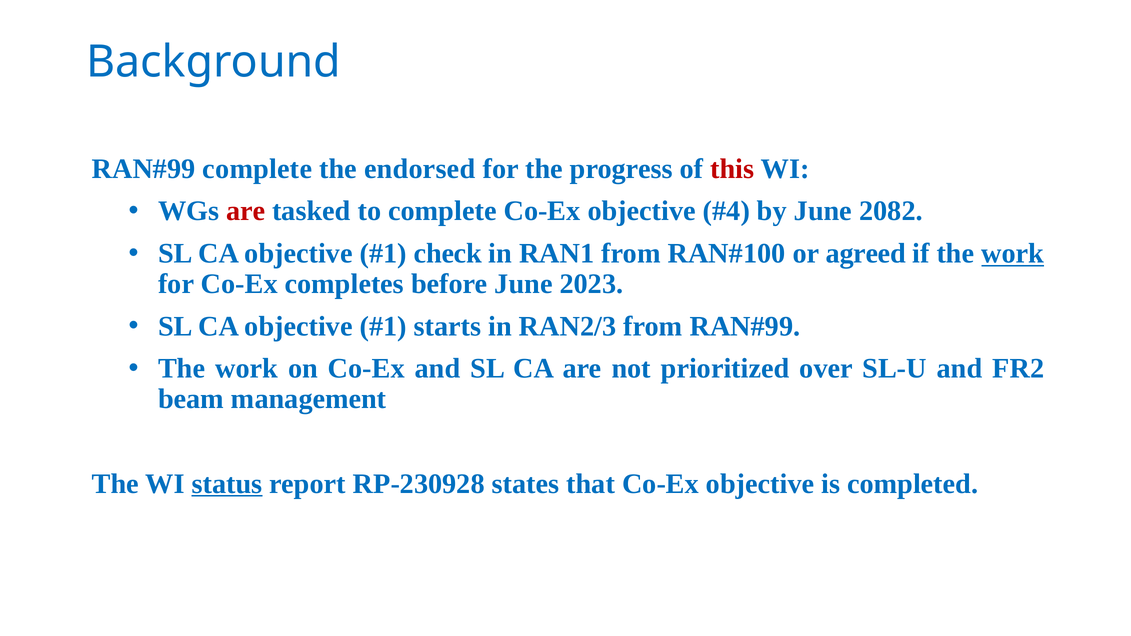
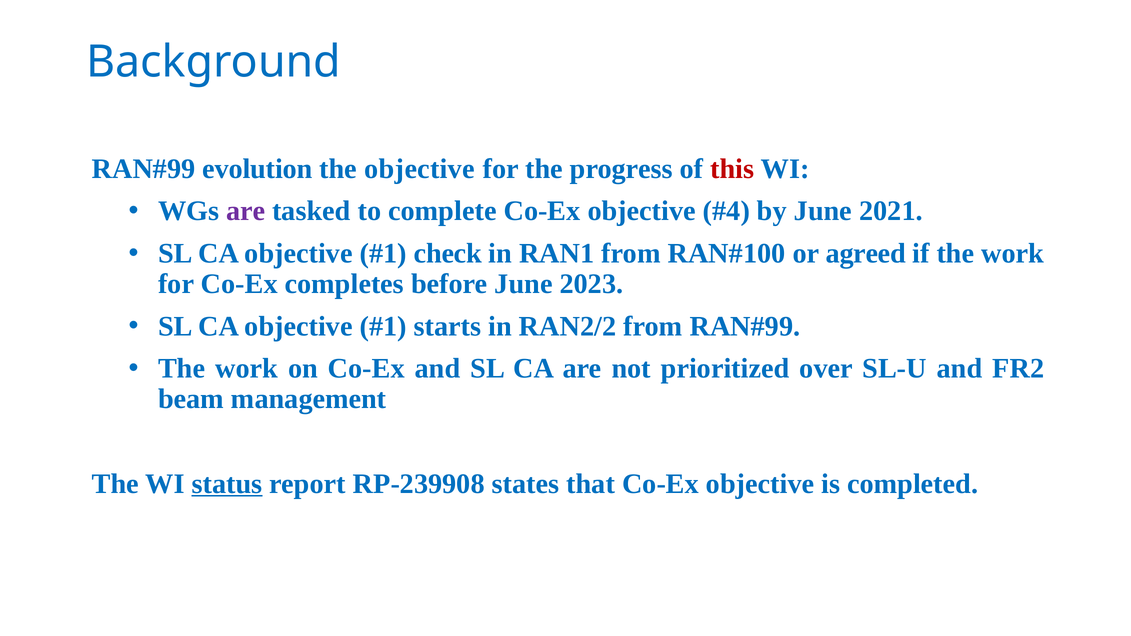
complete: complete -> evolution (257, 169)
the endorsed: endorsed -> objective (420, 169)
are colour: red -> purple (246, 211)
2082: 2082 -> 2021 (891, 211)
work underline: present -> none (1013, 254)
RAN2/3: RAN2/3 -> RAN2/2 (568, 326)
RP‑230928: RP‑230928 -> RP‑239908 (419, 484)
